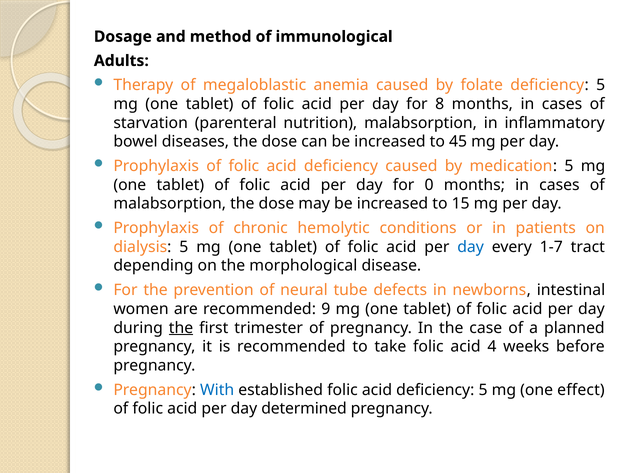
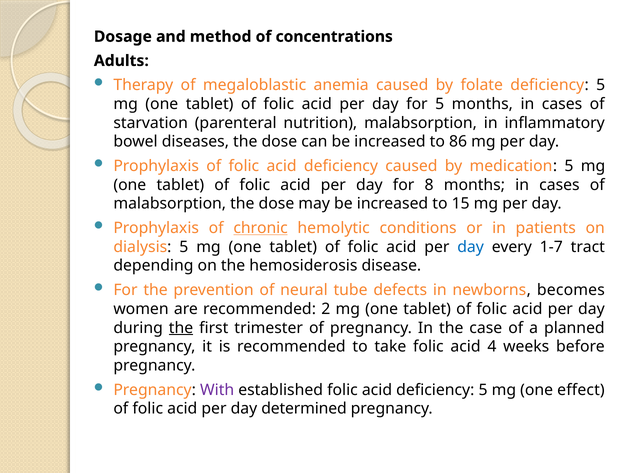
immunological: immunological -> concentrations (334, 37)
for 8: 8 -> 5 (440, 104)
45: 45 -> 86 (458, 142)
0: 0 -> 8 (429, 185)
chronic underline: none -> present (261, 228)
morphological: morphological -> hemosiderosis (303, 266)
intestinal: intestinal -> becomes (571, 290)
9: 9 -> 2 (326, 309)
With colour: blue -> purple (217, 390)
